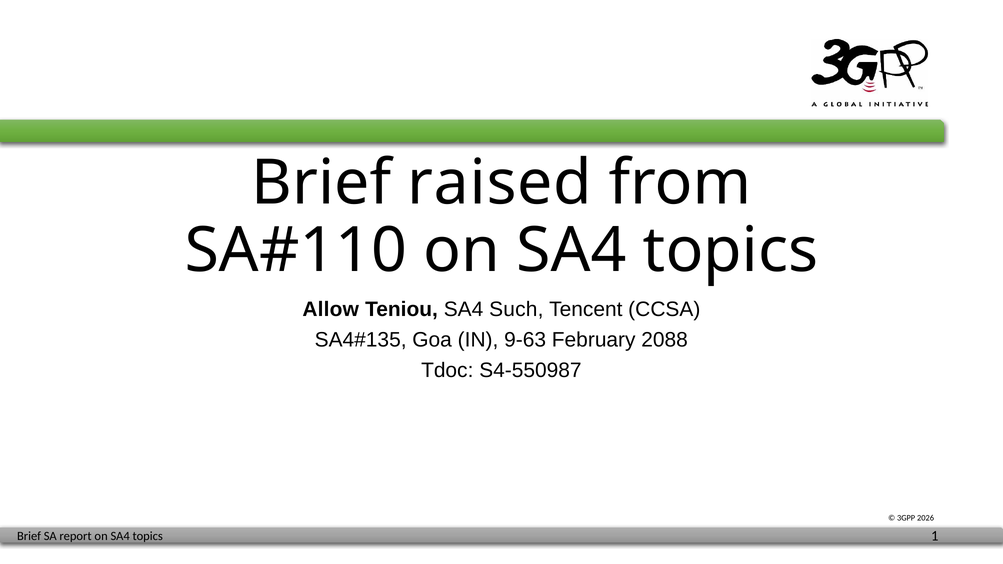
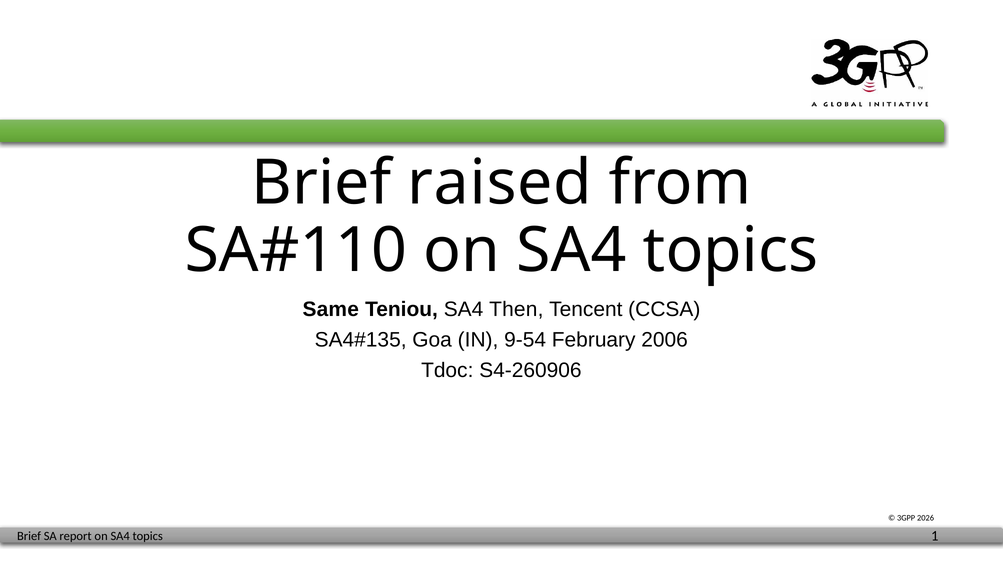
Allow: Allow -> Same (331, 309)
Such: Such -> Then (516, 309)
9-63: 9-63 -> 9-54 (525, 340)
2088: 2088 -> 2006 (665, 340)
S4-550987: S4-550987 -> S4-260906 (530, 370)
